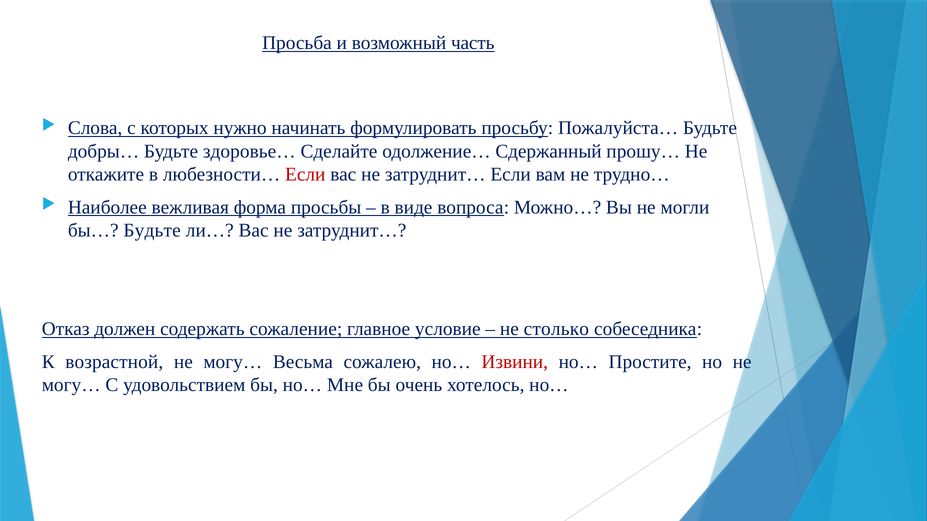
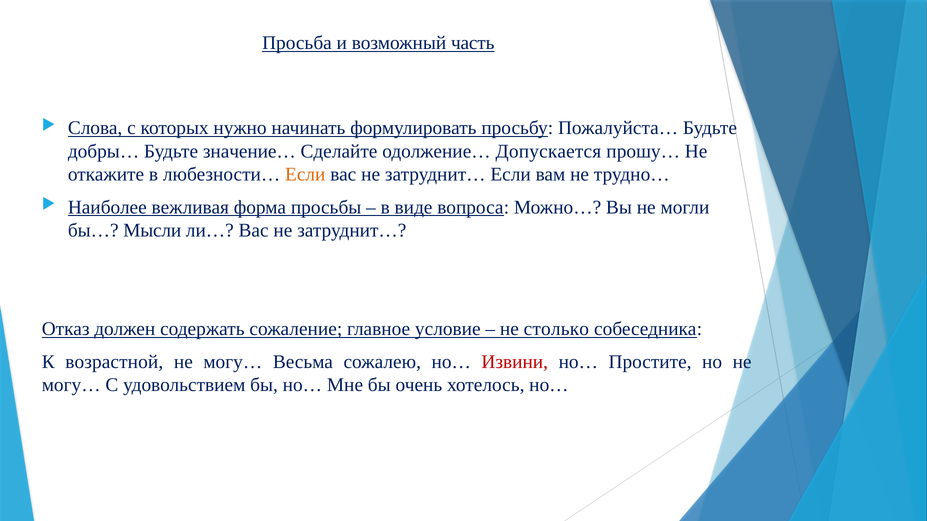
здоровье…: здоровье… -> значение… (249, 151)
Сдержанный: Сдержанный -> Допускается (548, 151)
Если colour: red -> orange (305, 174)
бы… Будьте: Будьте -> Мысли (152, 231)
